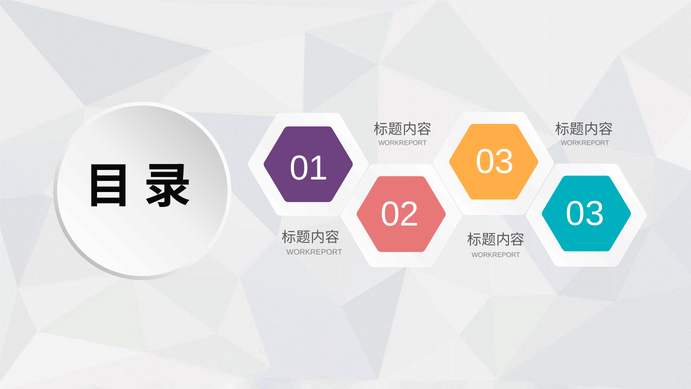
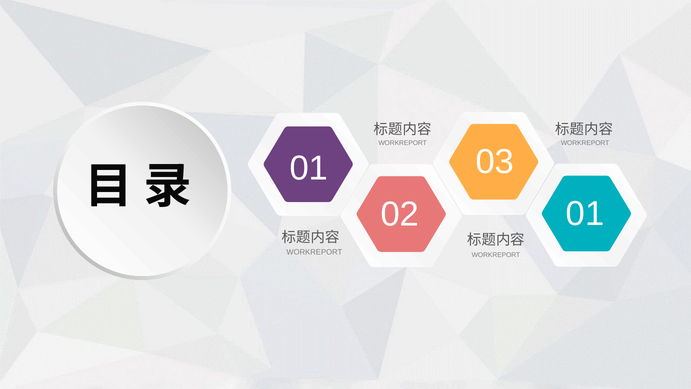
02 03: 03 -> 01 (585, 214)
